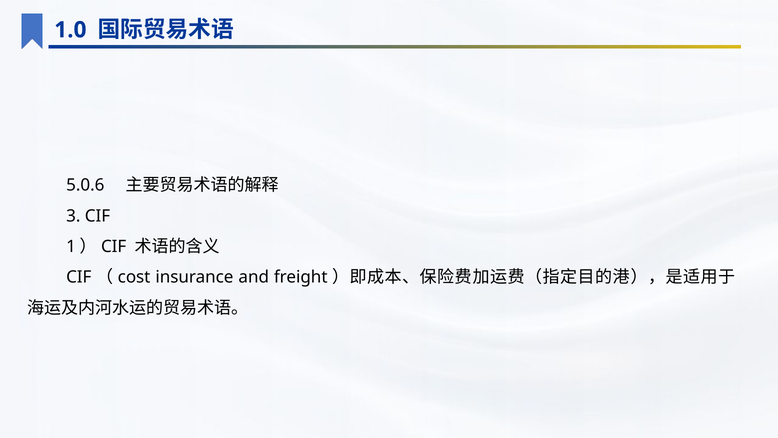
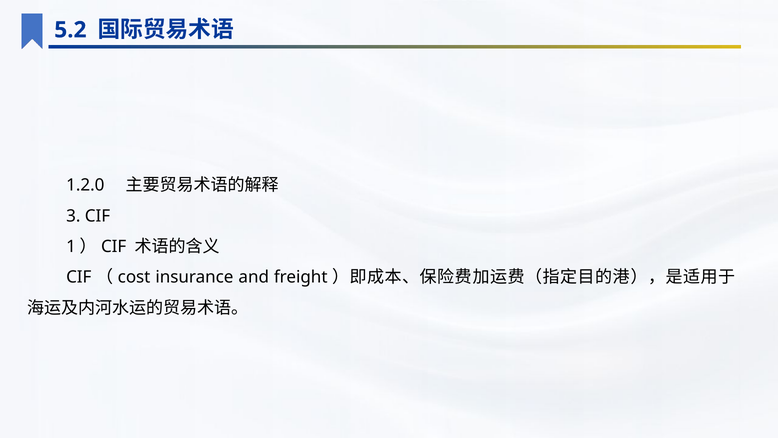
1.0: 1.0 -> 5.2 (70, 30)
5.0.6: 5.0.6 -> 1.2.0 (85, 185)
